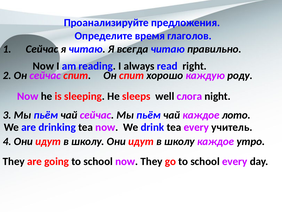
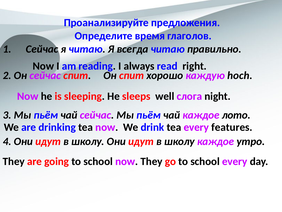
роду: роду -> hoch (240, 75)
учитель: учитель -> features (232, 127)
